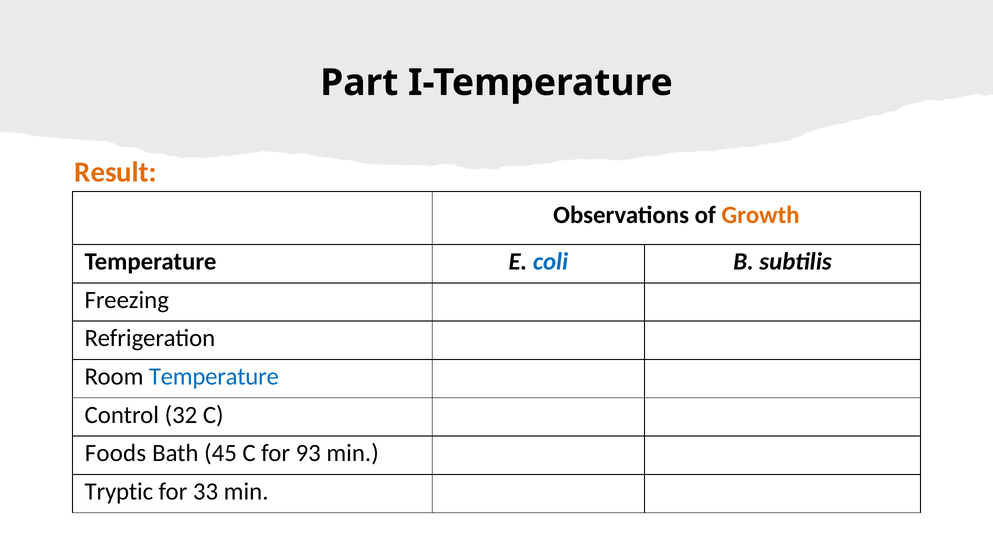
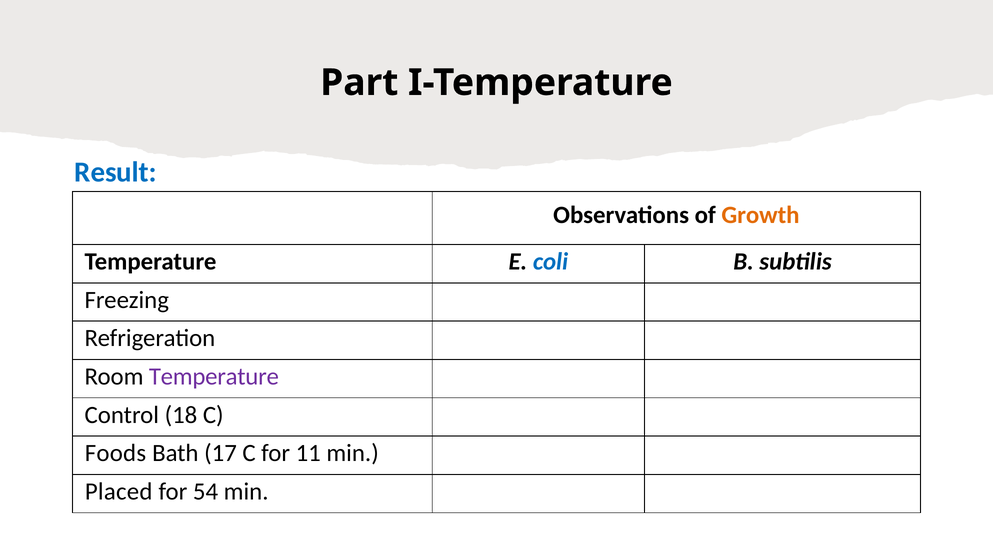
Result colour: orange -> blue (116, 172)
Temperature colour: blue -> purple (214, 377)
32: 32 -> 18 (181, 415)
45: 45 -> 17 (221, 454)
93: 93 -> 11 (308, 454)
Tryptic: Tryptic -> Placed (119, 492)
33: 33 -> 54 (206, 492)
